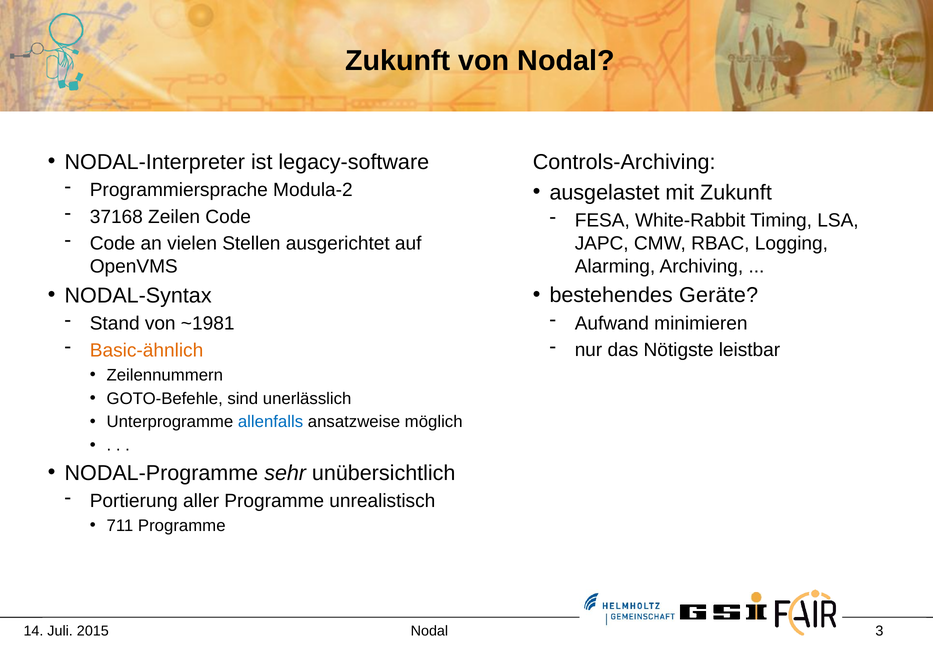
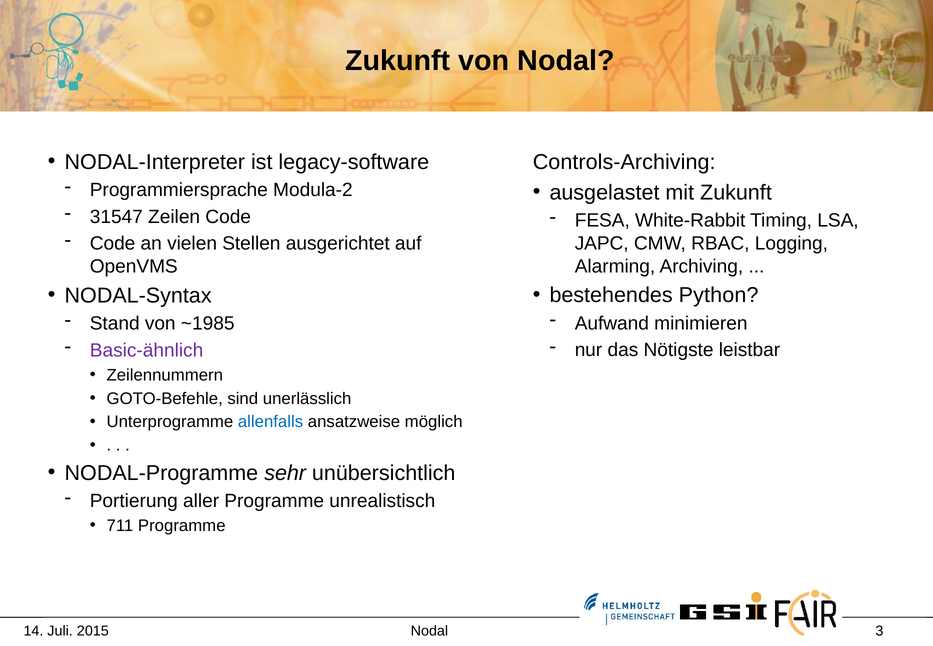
37168: 37168 -> 31547 (116, 217)
Geräte: Geräte -> Python (719, 295)
~1981: ~1981 -> ~1985 (208, 323)
Basic-ähnlich colour: orange -> purple (147, 350)
